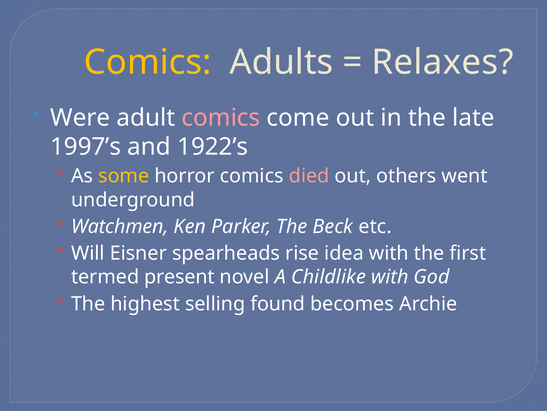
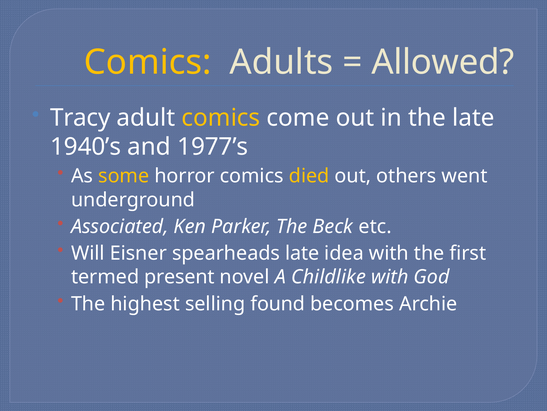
Relaxes: Relaxes -> Allowed (443, 62)
Were: Were -> Tracy (80, 117)
comics colour: pink -> yellow (221, 117)
1997’s: 1997’s -> 1940’s (86, 147)
1922’s: 1922’s -> 1977’s (213, 147)
died colour: pink -> yellow (309, 176)
Watchmen: Watchmen -> Associated (120, 226)
spearheads rise: rise -> late (302, 253)
